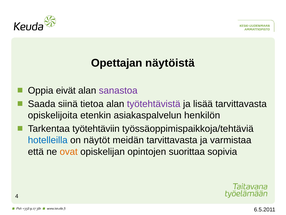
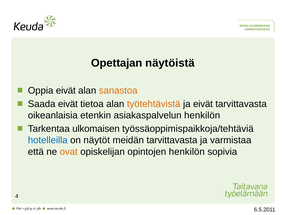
sanastoa colour: purple -> orange (118, 90)
Saada siinä: siinä -> eivät (68, 104)
työtehtävistä colour: purple -> orange (154, 104)
ja lisää: lisää -> eivät (203, 104)
opiskelijoita: opiskelijoita -> oikeanlaisia (53, 115)
työtehtäviin: työtehtäviin -> ulkomaisen (96, 128)
opintojen suorittaa: suorittaa -> henkilön (187, 151)
